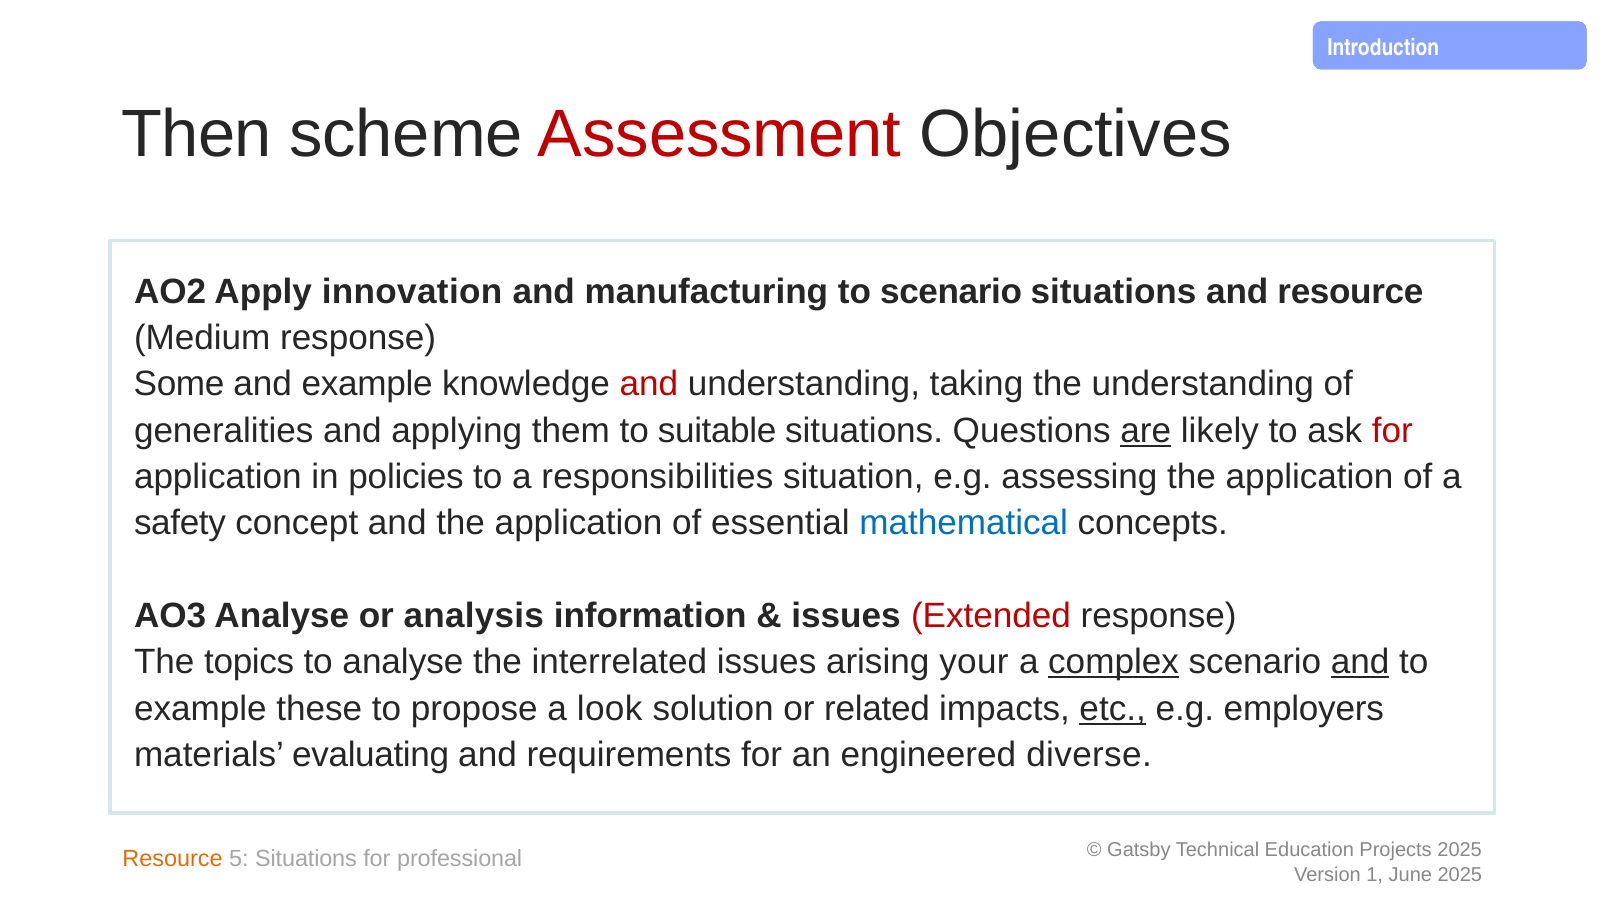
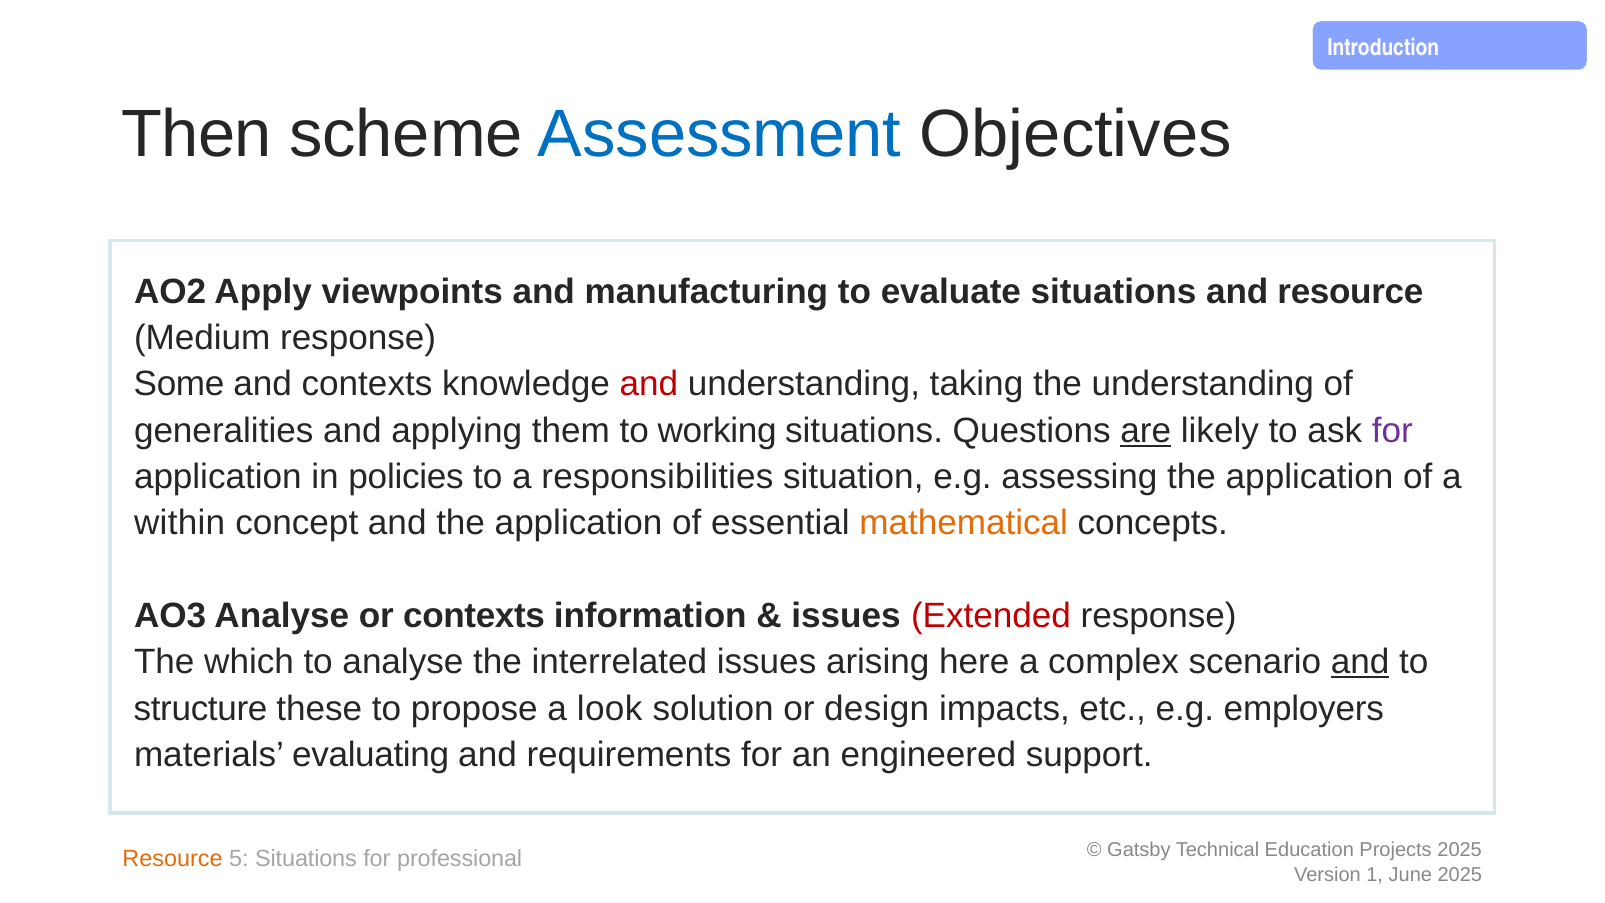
Assessment colour: red -> blue (720, 135)
innovation: innovation -> viewpoints (412, 292)
to scenario: scenario -> evaluate (951, 292)
and example: example -> contexts (367, 384)
suitable: suitable -> working (717, 431)
for colour: red -> purple (1392, 431)
safety: safety -> within (180, 523)
mathematical colour: blue -> orange (964, 523)
or analysis: analysis -> contexts (474, 616)
topics: topics -> which (249, 662)
your: your -> here (974, 662)
complex underline: present -> none (1114, 662)
example: example -> structure (201, 708)
related: related -> design (877, 708)
etc underline: present -> none (1113, 708)
diverse: diverse -> support (1089, 755)
